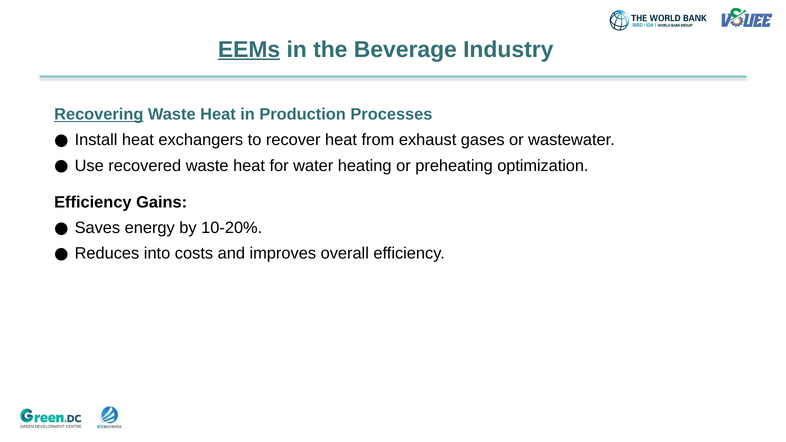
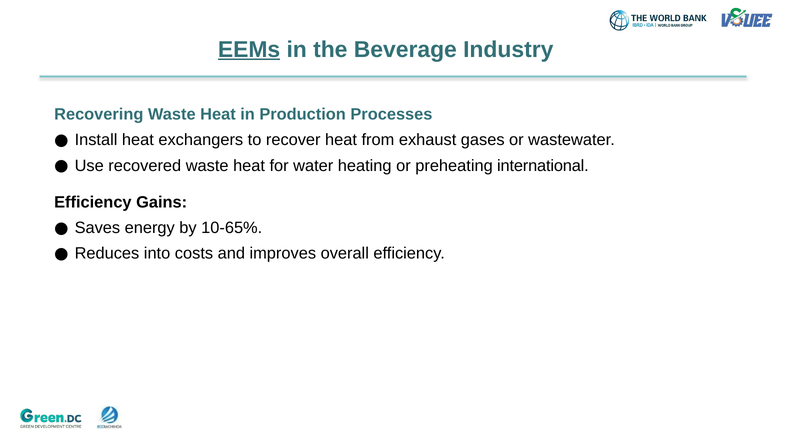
Recovering underline: present -> none (99, 114)
optimization: optimization -> international (543, 166)
10-20%: 10-20% -> 10-65% (232, 228)
